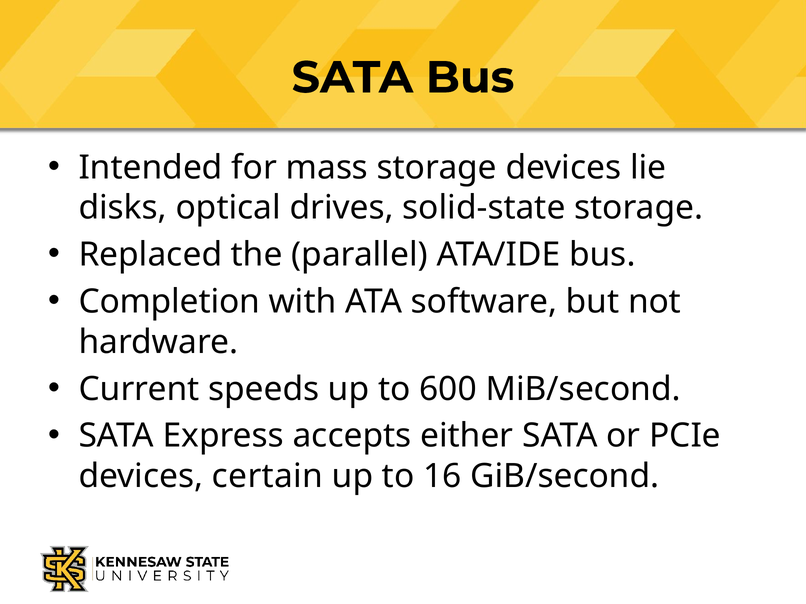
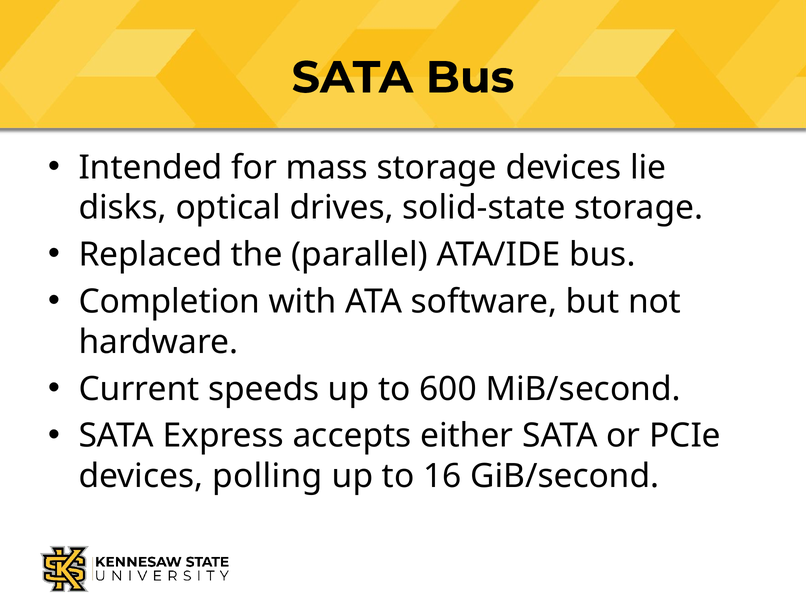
certain: certain -> polling (267, 477)
